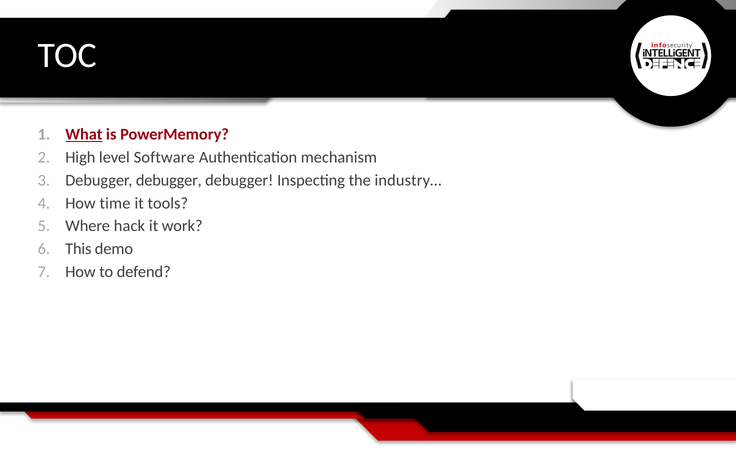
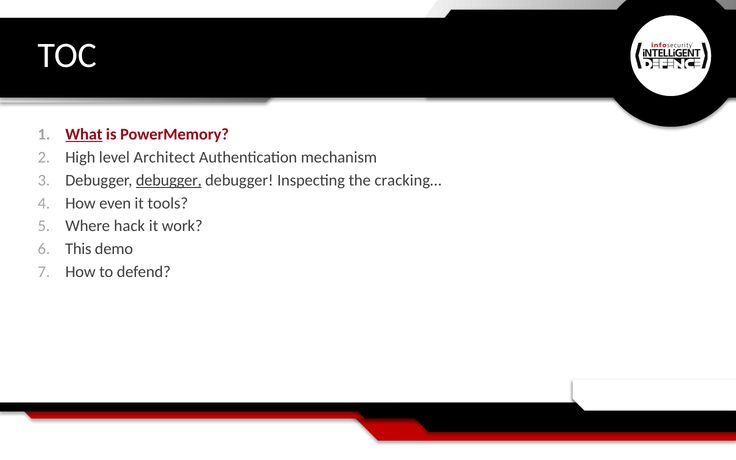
Software: Software -> Architect (164, 157)
debugger underline: none -> present (169, 180)
industry…: industry… -> cracking… (408, 180)
time: time -> even (115, 203)
